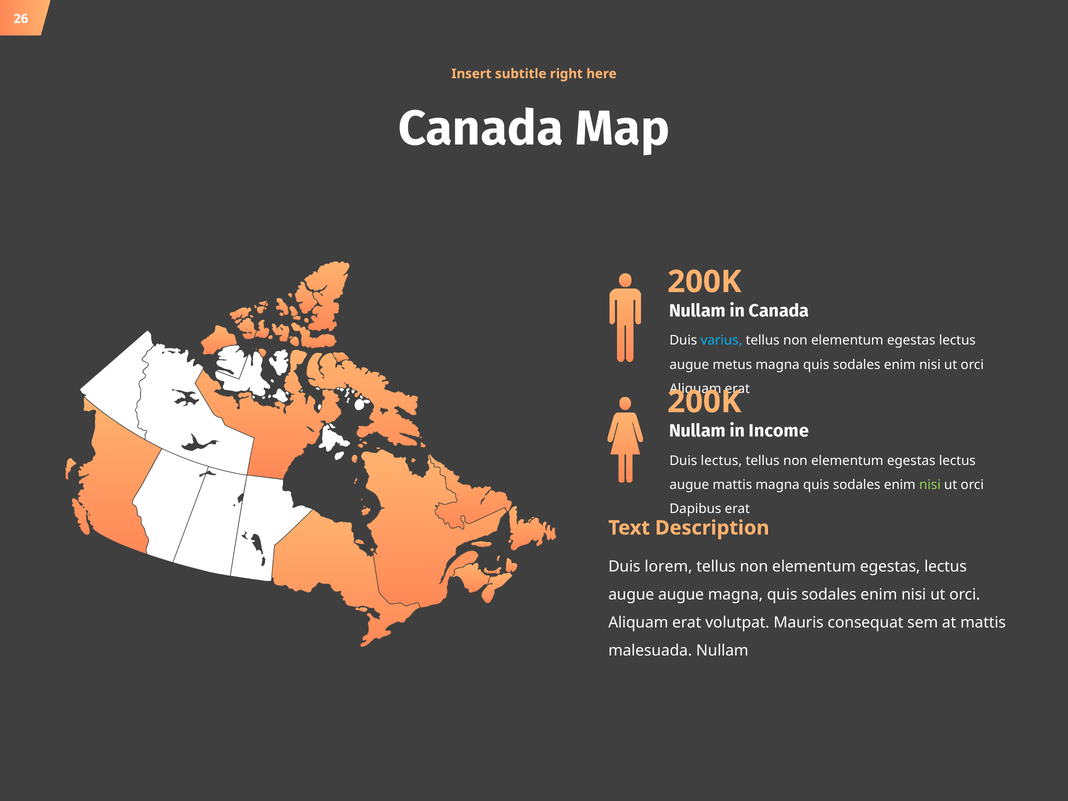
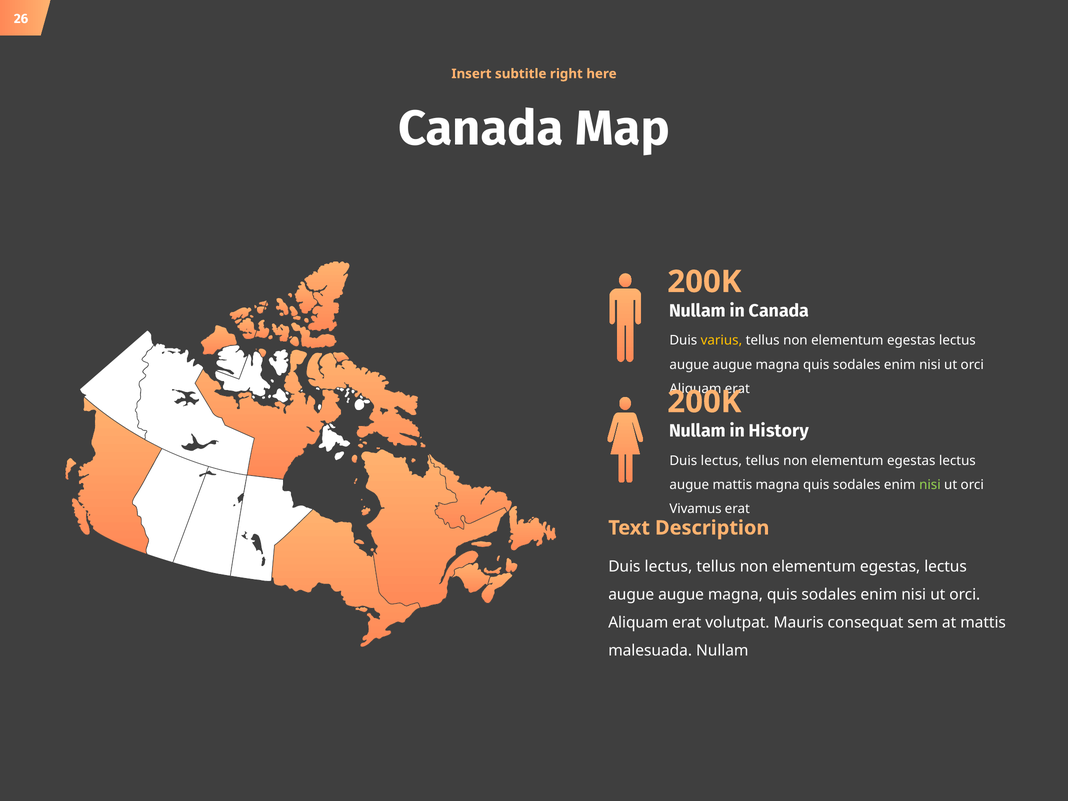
varius colour: light blue -> yellow (721, 341)
metus: metus -> augue (732, 365)
Income: Income -> History (779, 431)
Dapibus: Dapibus -> Vivamus (695, 509)
lorem: lorem -> lectus (668, 567)
